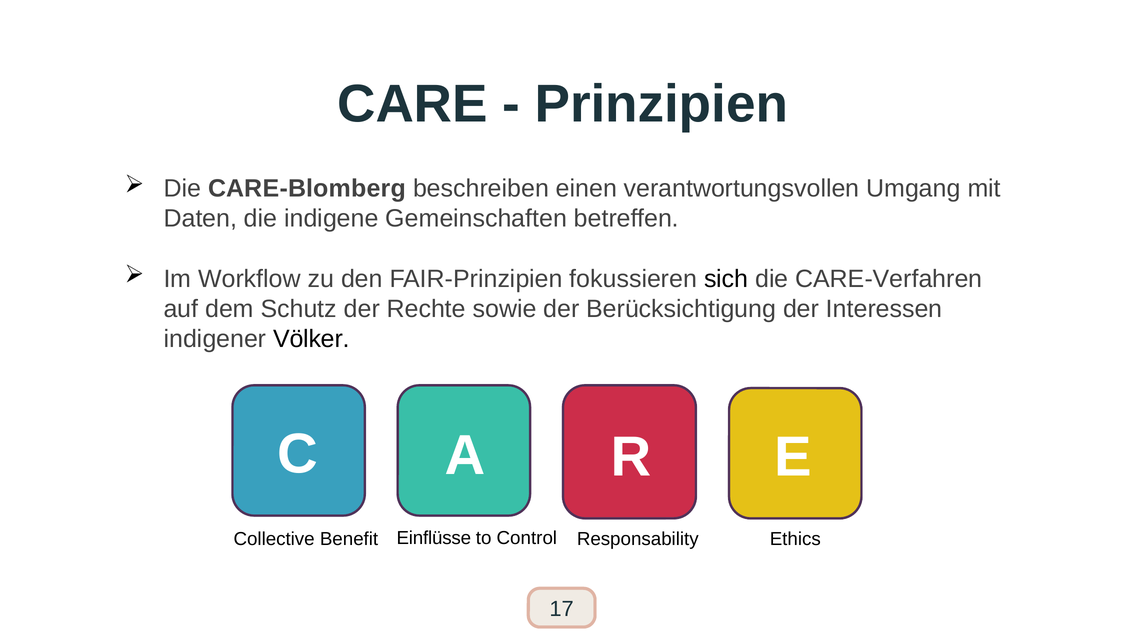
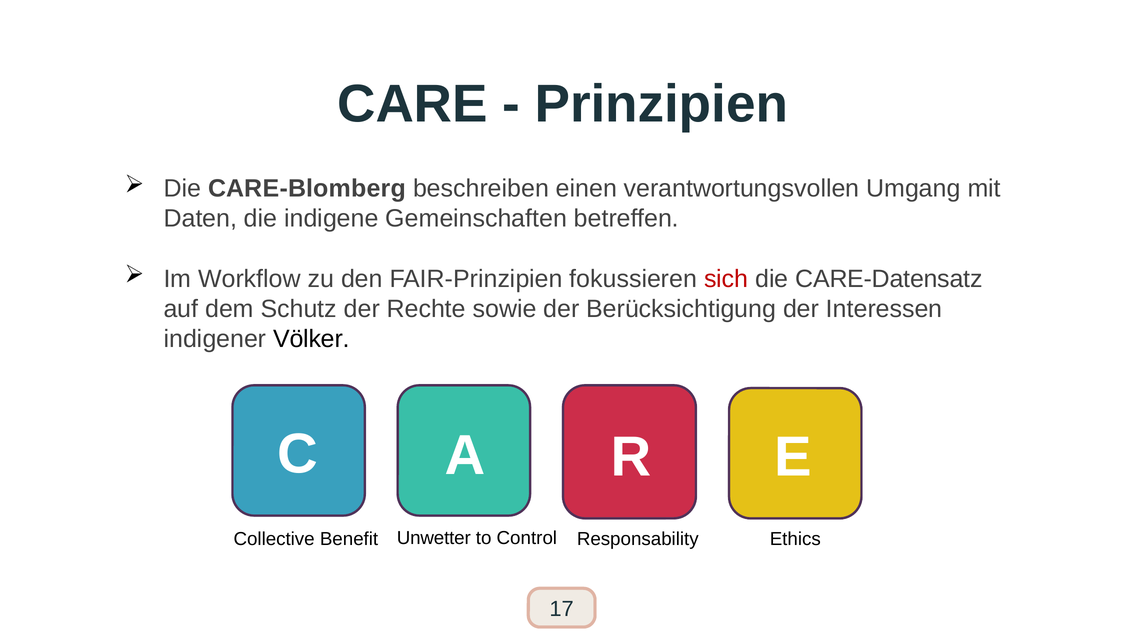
sich colour: black -> red (726, 278)
CARE-Verfahren: CARE-Verfahren -> CARE-Datensatz (889, 278)
Einflüsse: Einflüsse -> Unwetter (434, 537)
